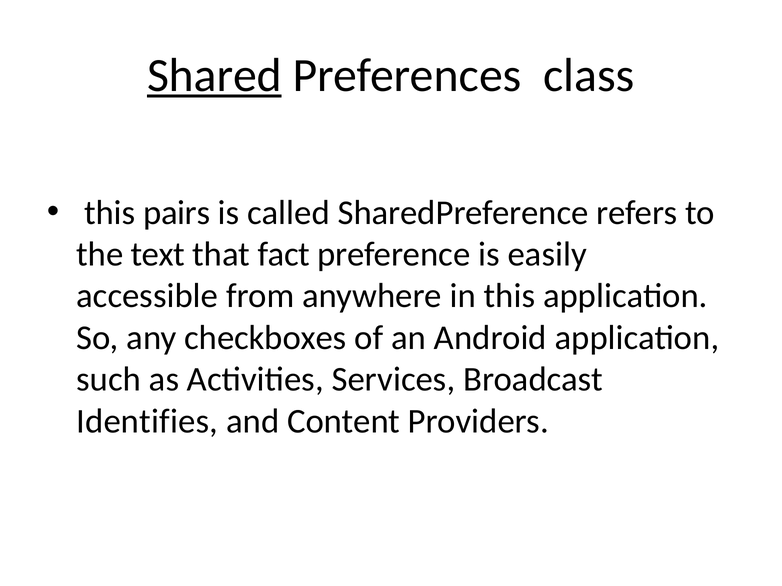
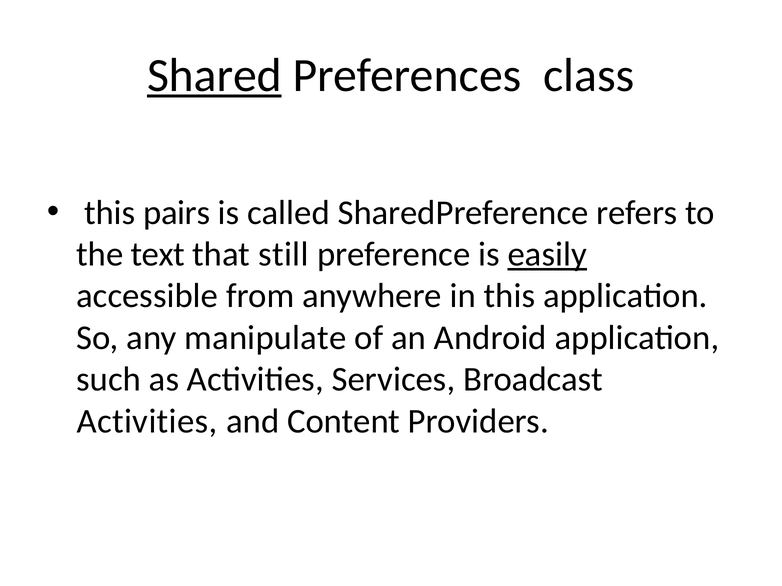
fact: fact -> still (283, 255)
easily underline: none -> present (547, 255)
checkboxes: checkboxes -> manipulate (265, 338)
Identifies: Identifies -> Activities (147, 422)
